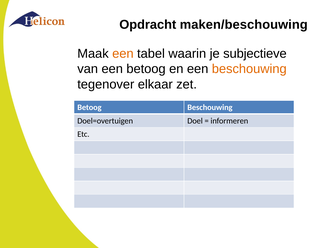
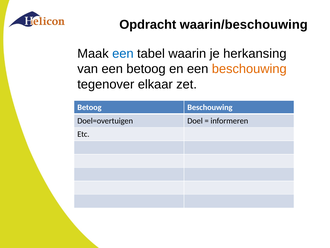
maken/beschouwing: maken/beschouwing -> waarin/beschouwing (244, 25)
een colour: orange -> blue (123, 53)
subjectieve: subjectieve -> herkansing (255, 53)
